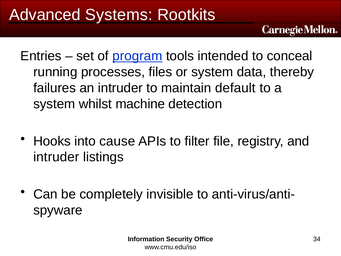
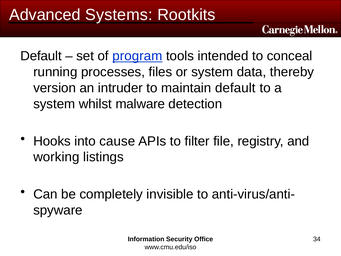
Entries: Entries -> Default (41, 56)
failures: failures -> version (55, 88)
machine: machine -> malware (140, 104)
intruder: intruder -> working (56, 157)
